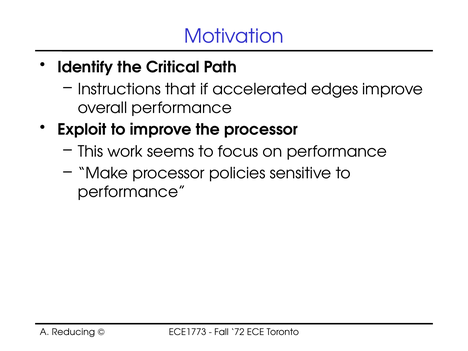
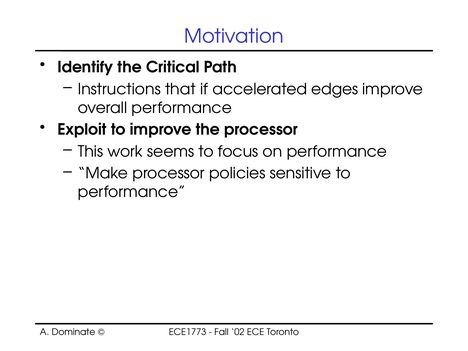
Reducing: Reducing -> Dominate (73, 332)
72: 72 -> 02 (238, 332)
